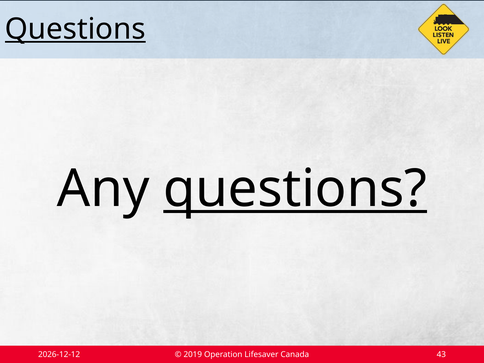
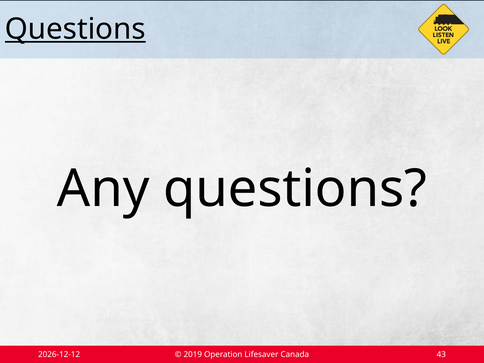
questions underline: present -> none (295, 189)
